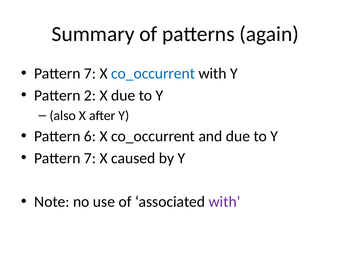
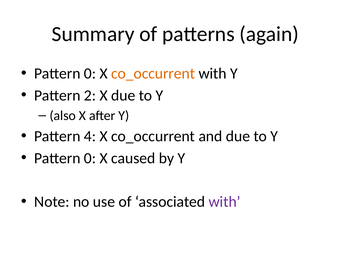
7: 7 -> 0 (90, 74)
co_occurrent colour: blue -> orange (153, 74)
6: 6 -> 4 (90, 136)
7: 7 -> 0 (90, 158)
